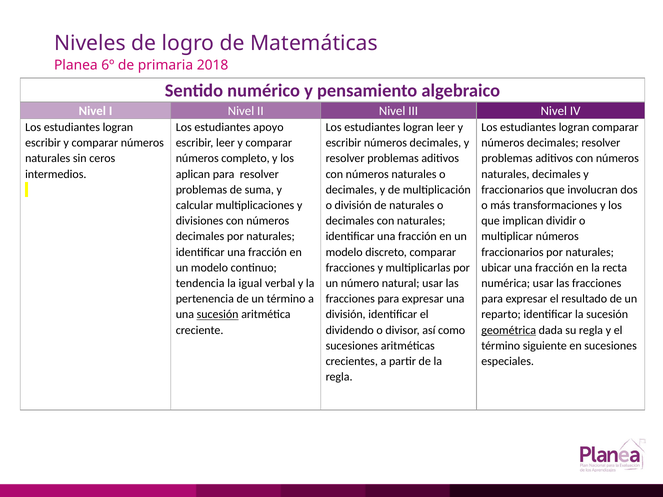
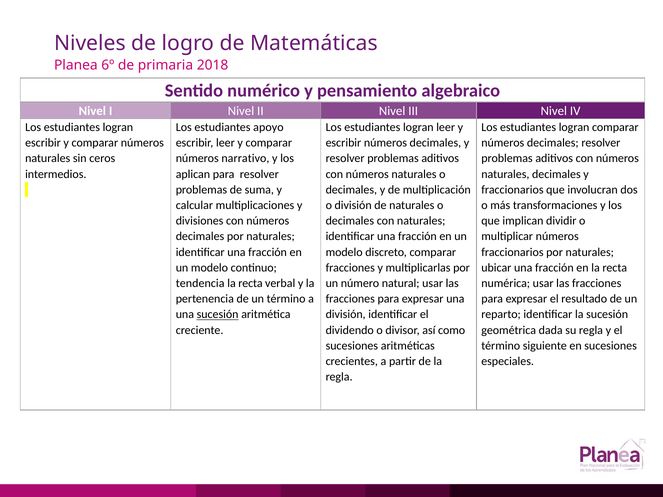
completo: completo -> narrativo (245, 159)
igual: igual -> recta (250, 283)
geométrica underline: present -> none (509, 330)
